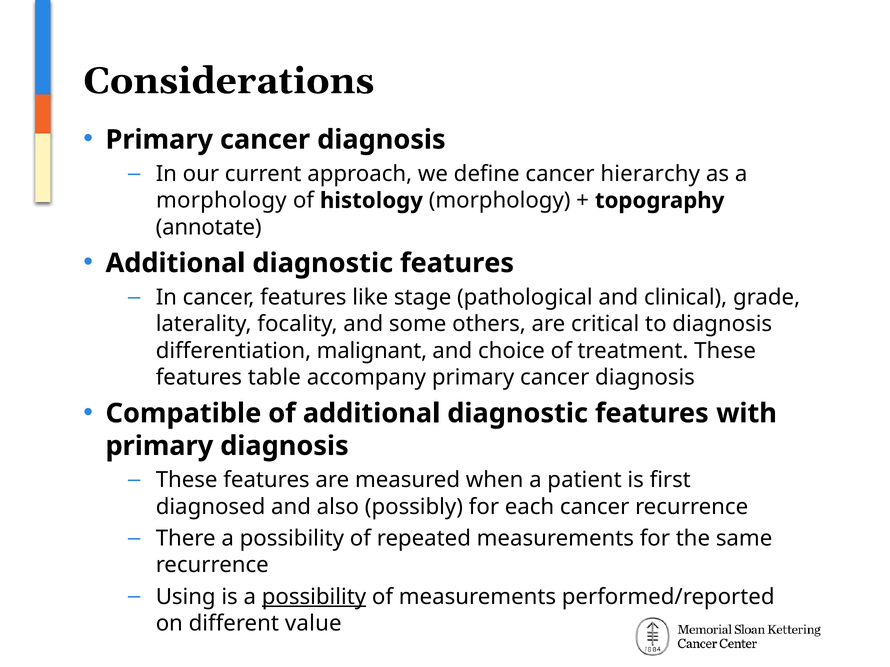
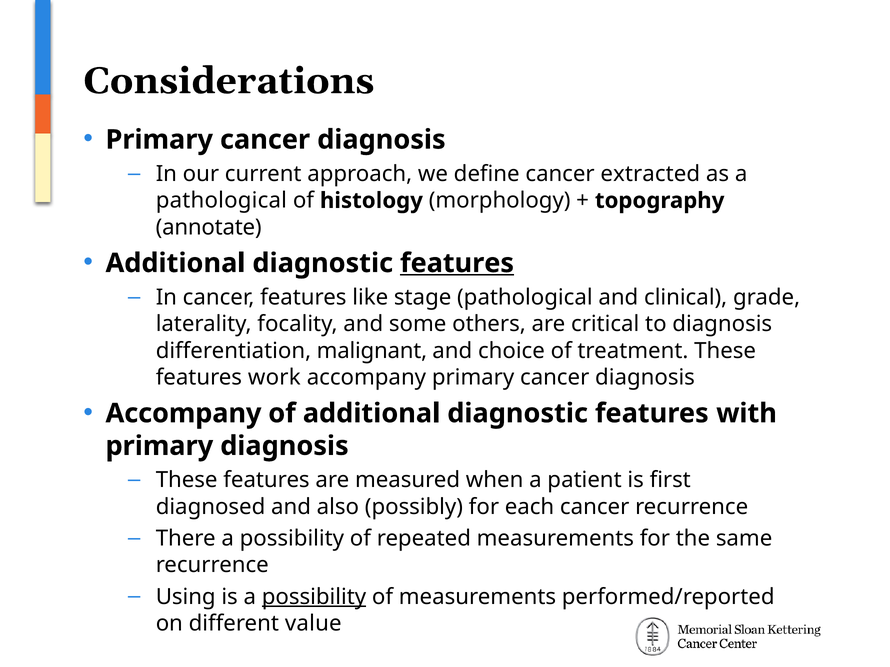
hierarchy: hierarchy -> extracted (650, 174)
morphology: morphology -> pathological (221, 201)
features underline: none -> present (457, 263)
table: table -> work (274, 378)
Compatible: Compatible -> Accompany (183, 414)
